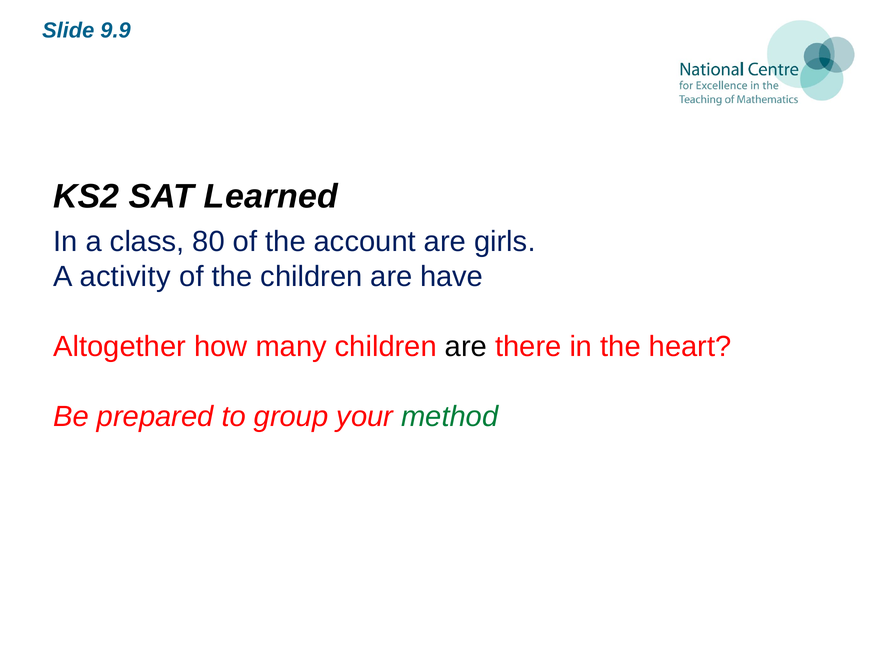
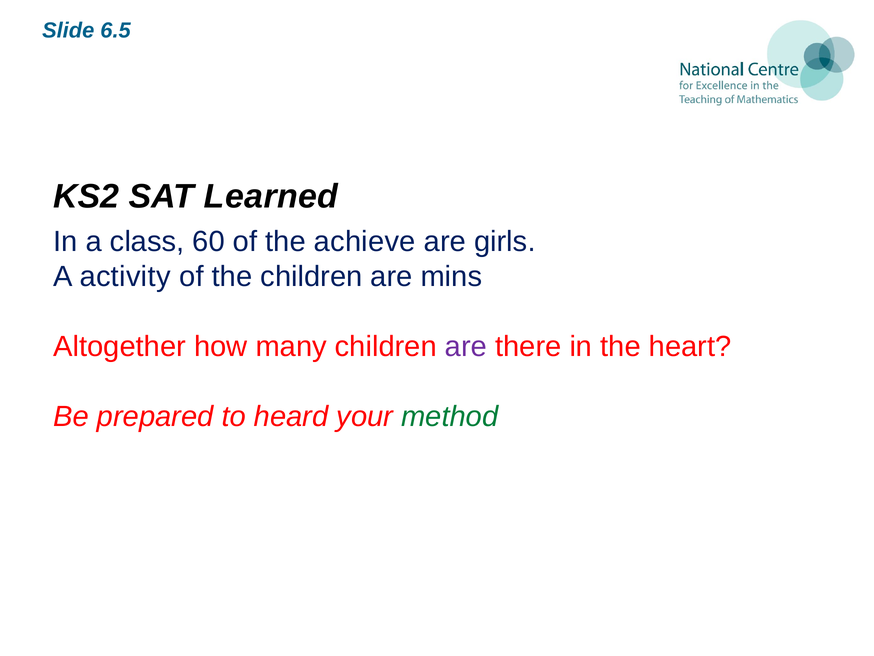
9.9: 9.9 -> 6.5 (116, 31)
80: 80 -> 60 (209, 241)
account: account -> achieve (365, 241)
have: have -> mins (451, 276)
are colour: black -> purple (466, 346)
group: group -> heard (291, 416)
